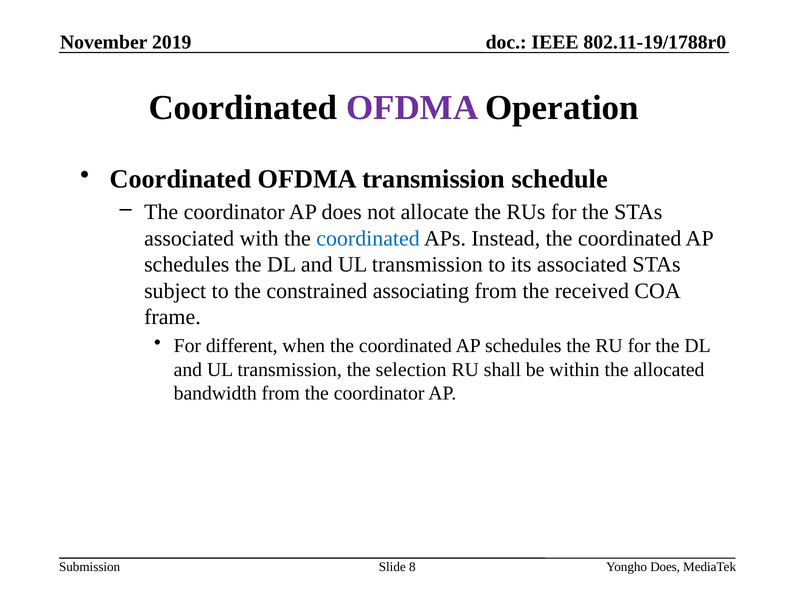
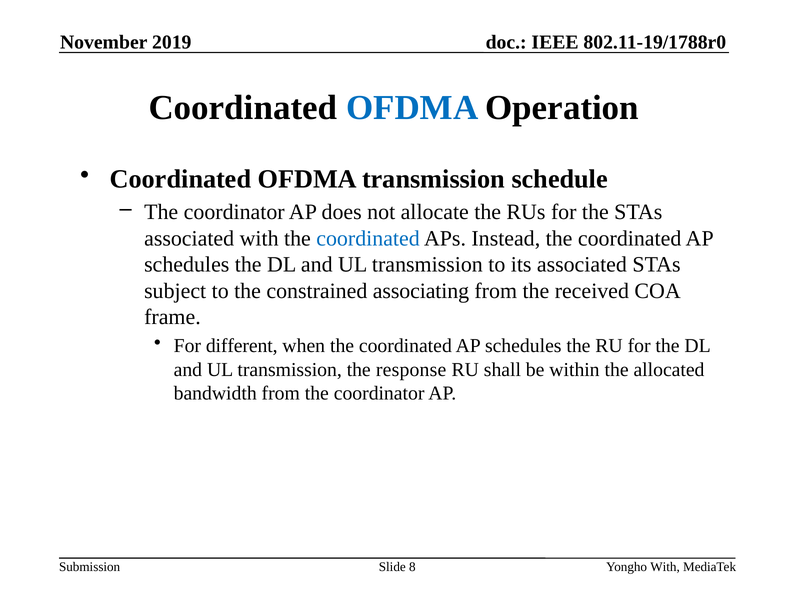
OFDMA colour: purple -> blue (412, 107)
selection: selection -> response (411, 370)
Yongho Does: Does -> With (665, 567)
